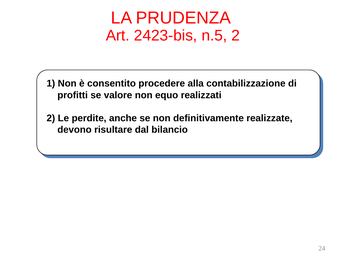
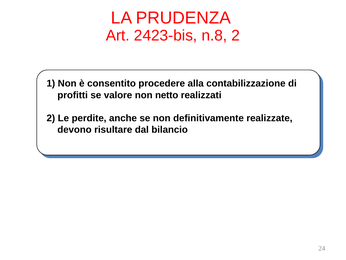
n.5: n.5 -> n.8 (214, 35)
equo: equo -> netto (167, 95)
